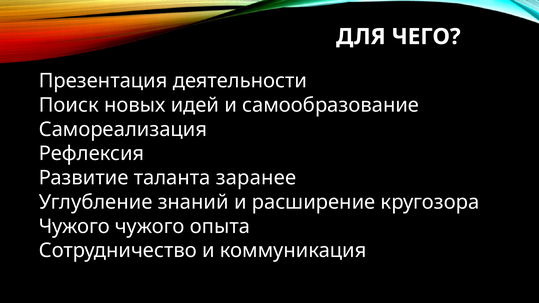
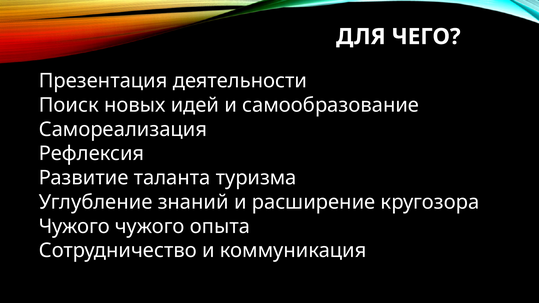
заранее: заранее -> туризма (256, 178)
